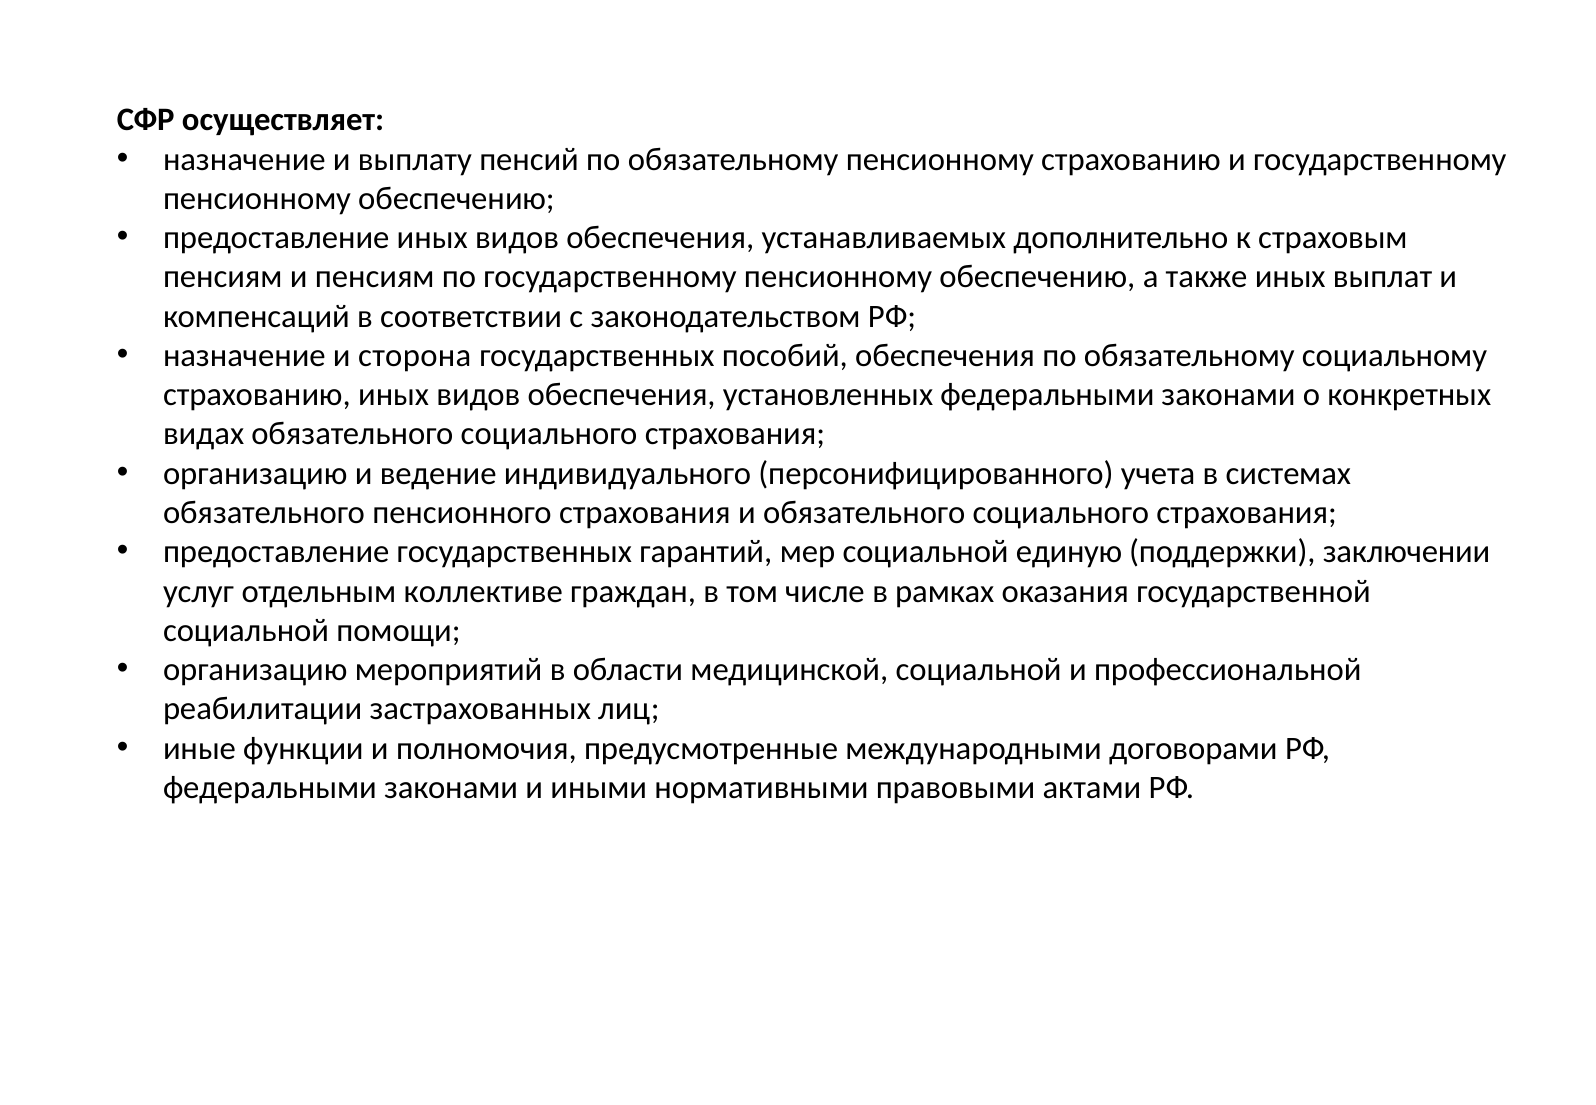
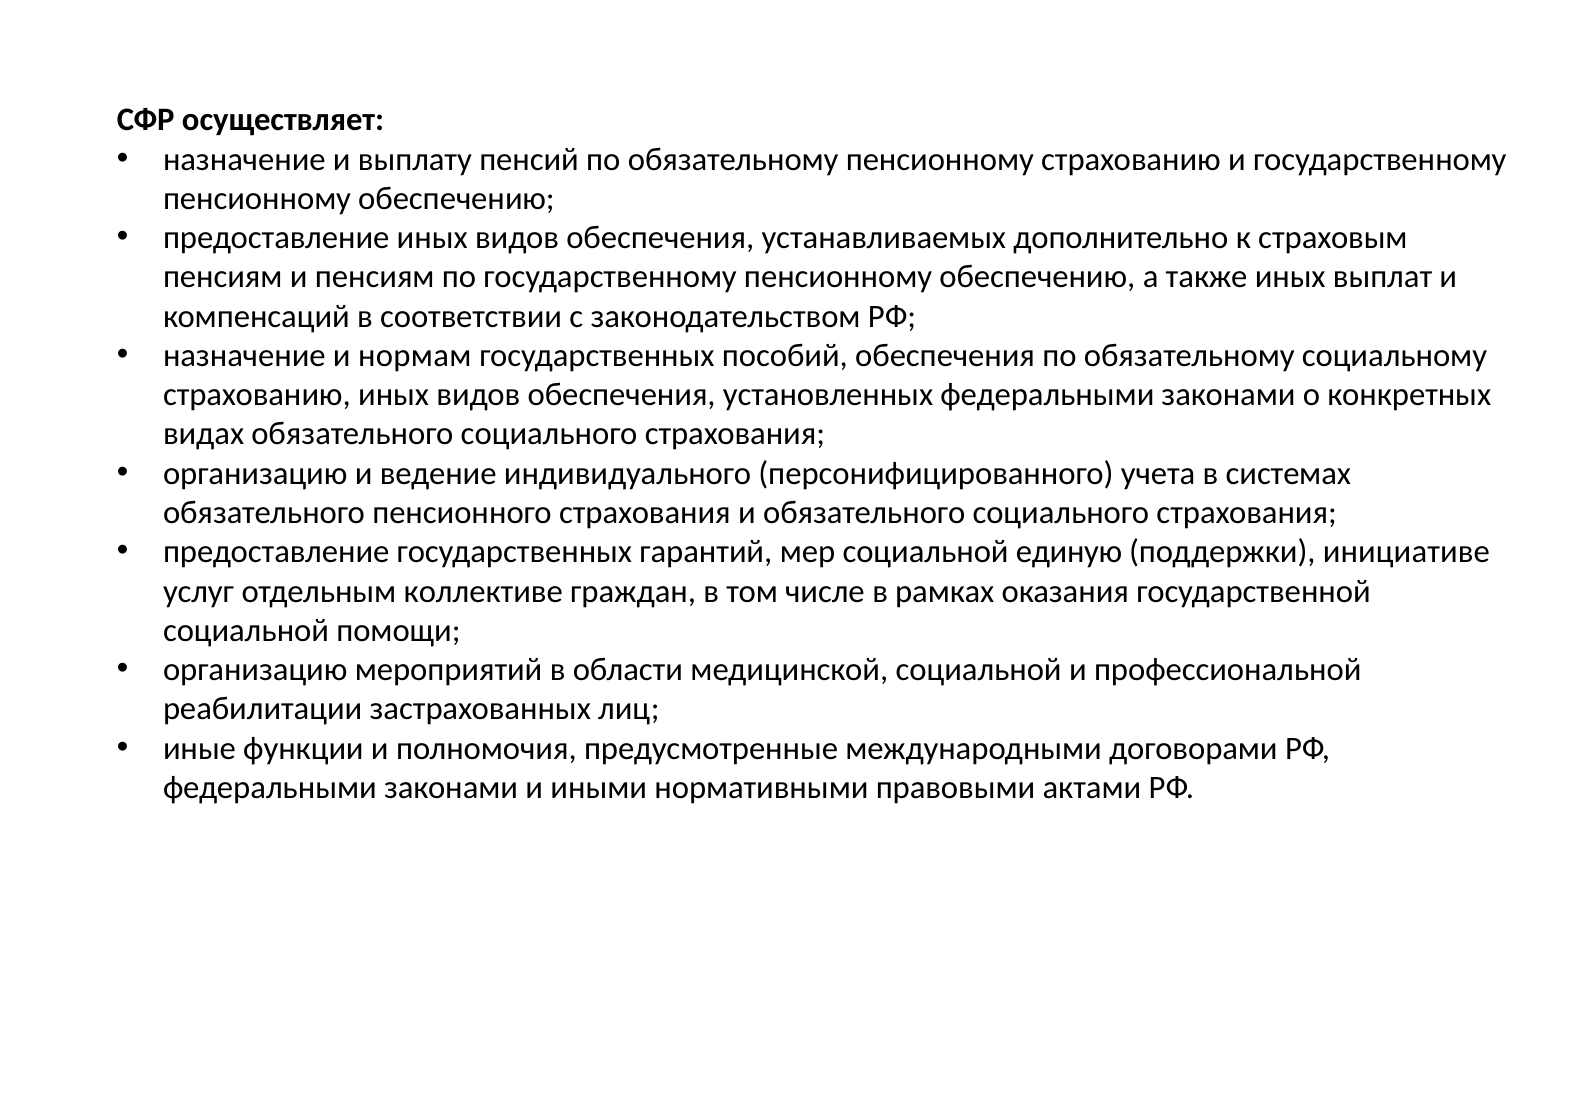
сторона: сторона -> нормам (415, 356)
заключении: заключении -> инициативе (1406, 552)
